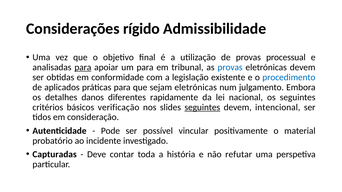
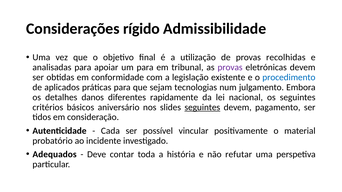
processual: processual -> recolhidas (286, 57)
para underline: present -> none (83, 67)
provas colour: blue -> purple (230, 67)
sejam eletrónicas: eletrónicas -> tecnologias (196, 87)
verificação: verificação -> aniversário (119, 107)
intencional: intencional -> pagamento (278, 107)
Pode: Pode -> Cada (110, 131)
Capturadas: Capturadas -> Adequados (55, 155)
